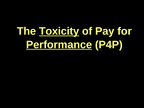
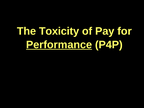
Toxicity underline: present -> none (59, 31)
